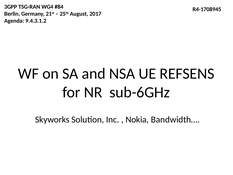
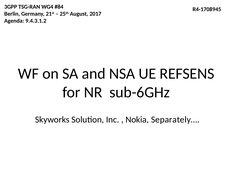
Bandwidth…: Bandwidth… -> Separately… (175, 119)
